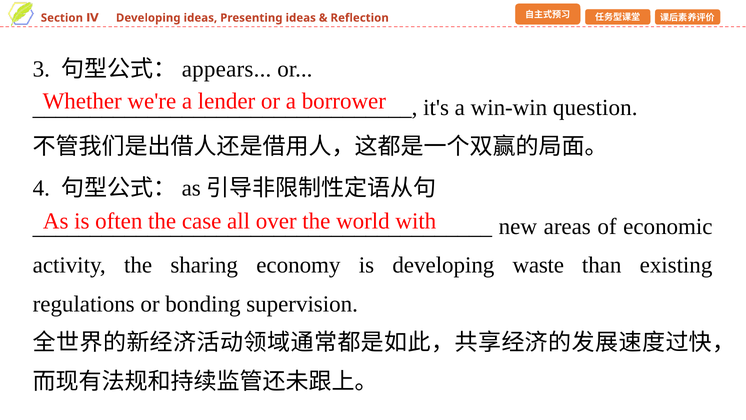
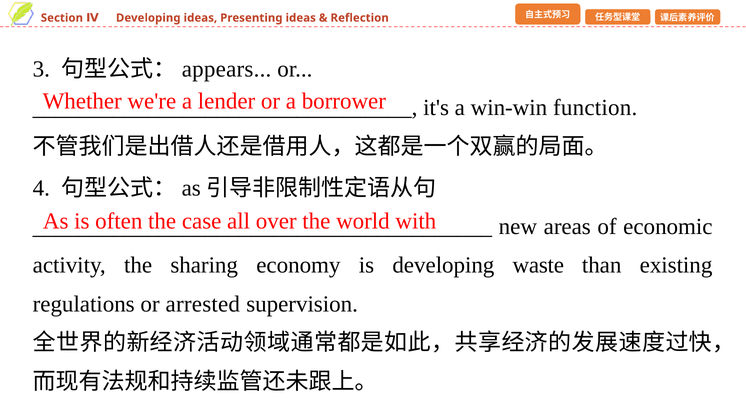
question: question -> function (595, 108)
bonding: bonding -> arrested (203, 304)
